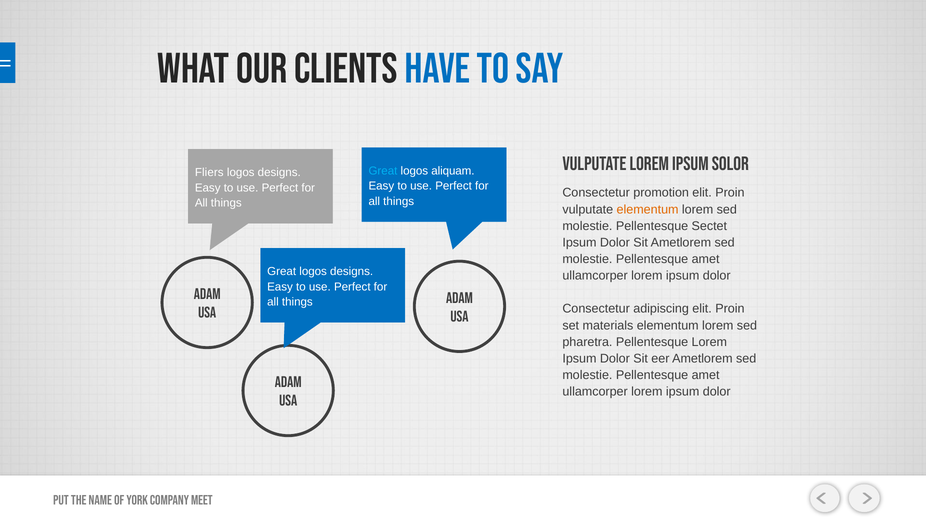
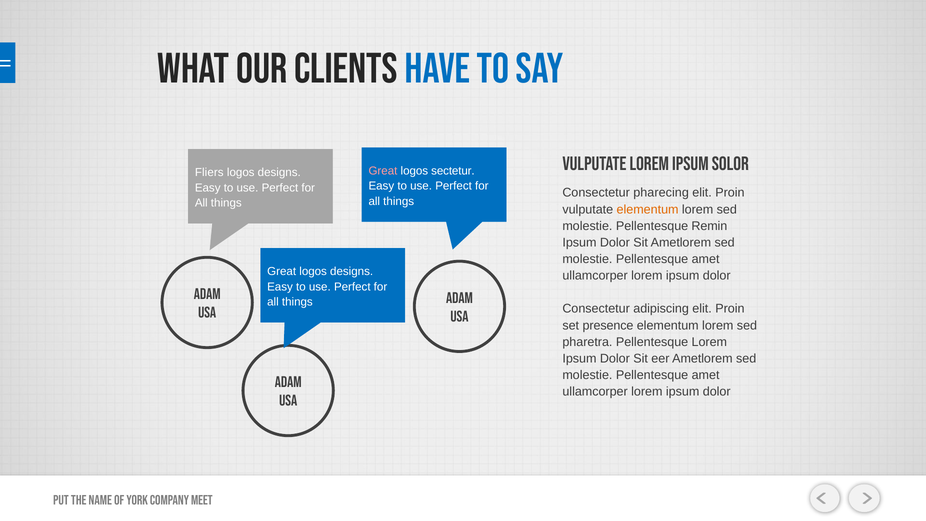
Great colour: light blue -> pink (383, 171)
aliquam: aliquam -> sectetur (453, 171)
promotion: promotion -> pharecing (661, 193)
Sectet: Sectet -> Remin (709, 226)
materials: materials -> presence (608, 325)
